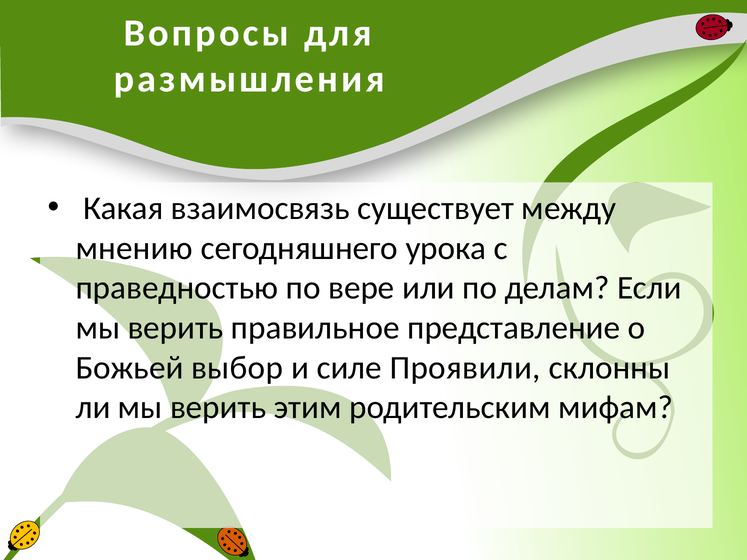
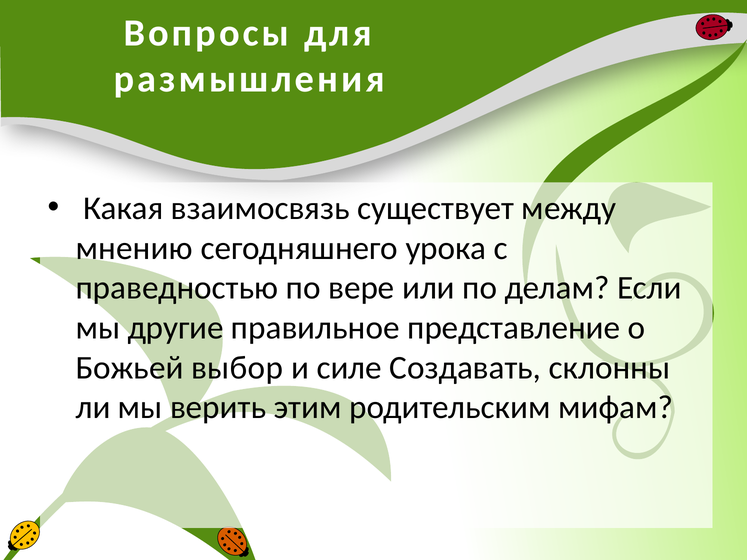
верить: верить -> другие (176, 328)
Проявили: Проявили -> Создавать (465, 368)
